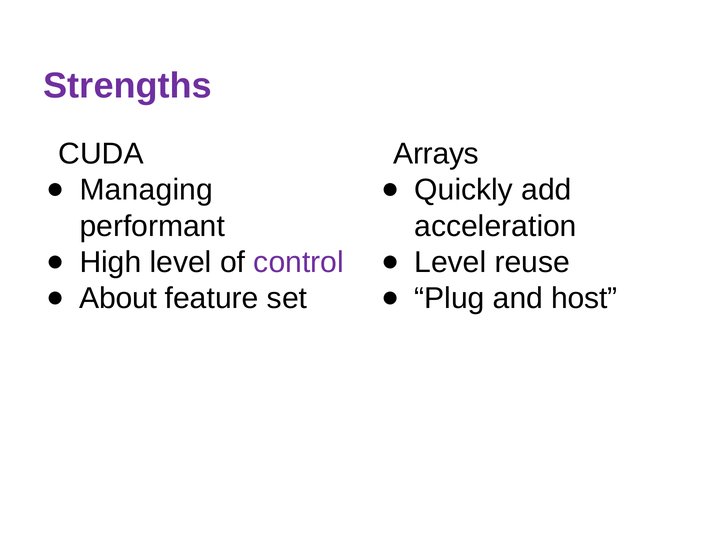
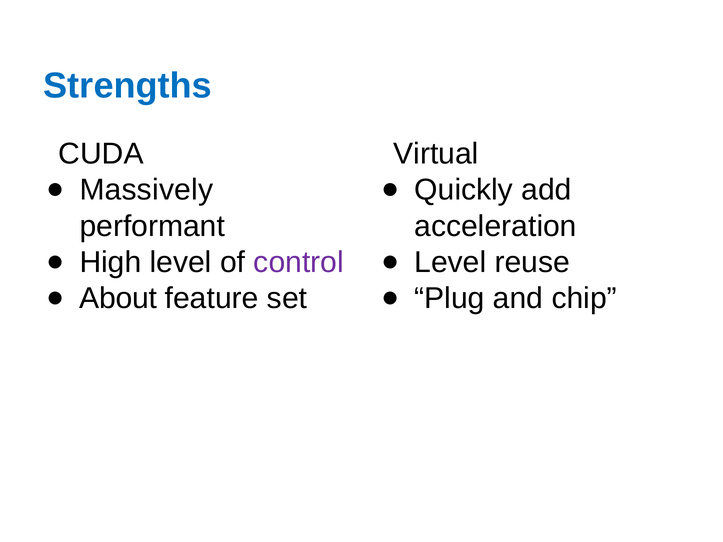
Strengths colour: purple -> blue (128, 86)
Arrays: Arrays -> Virtual (436, 154)
Managing: Managing -> Massively (146, 190)
host: host -> chip (584, 299)
